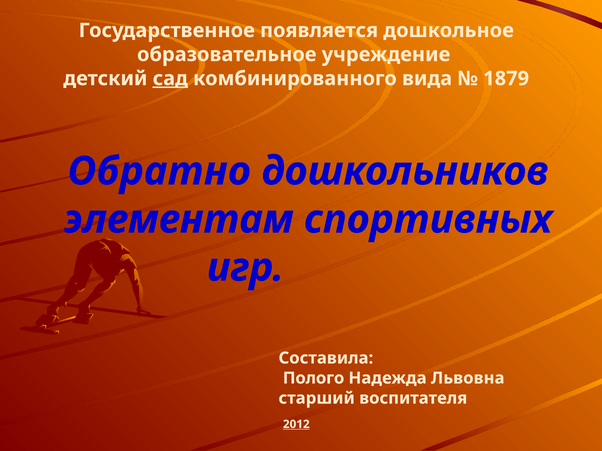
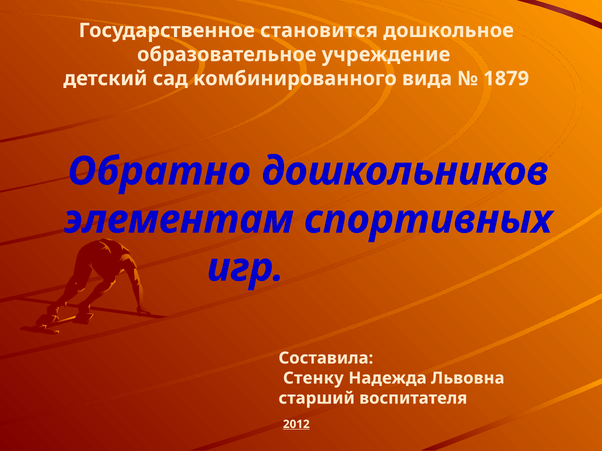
появляется: появляется -> становится (319, 30)
сад underline: present -> none (170, 79)
Полого: Полого -> Стенку (313, 379)
